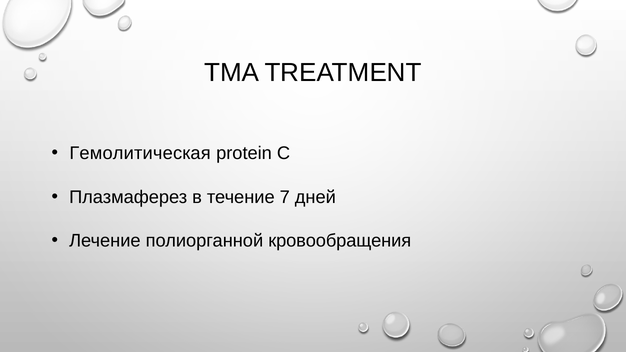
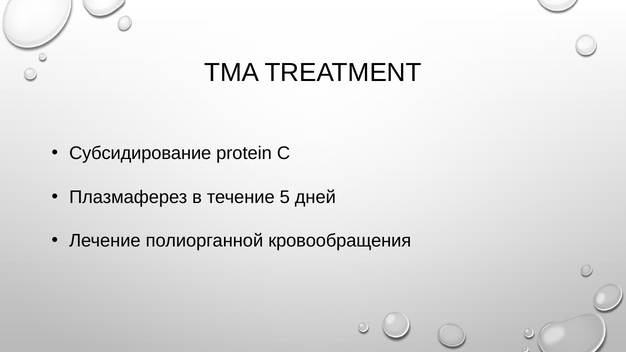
Гемолитическая: Гемолитическая -> Субсидирование (140, 153)
7: 7 -> 5 (285, 197)
